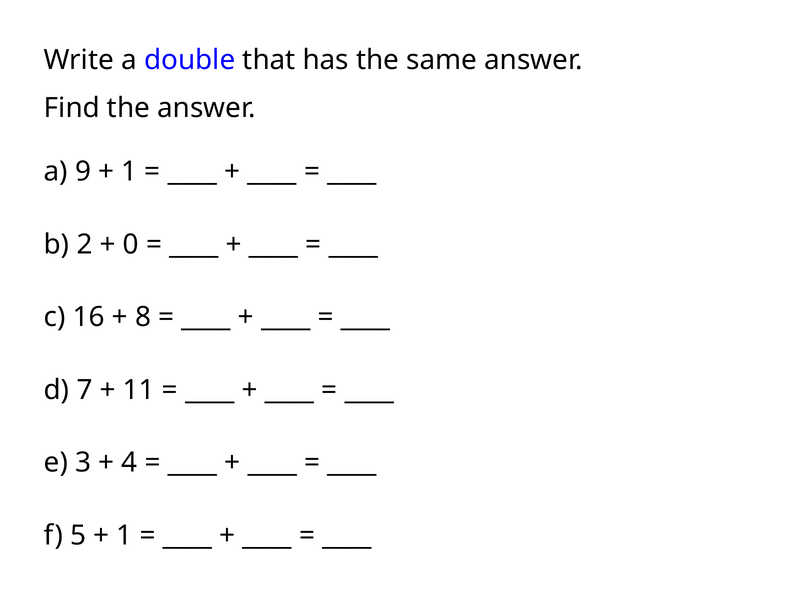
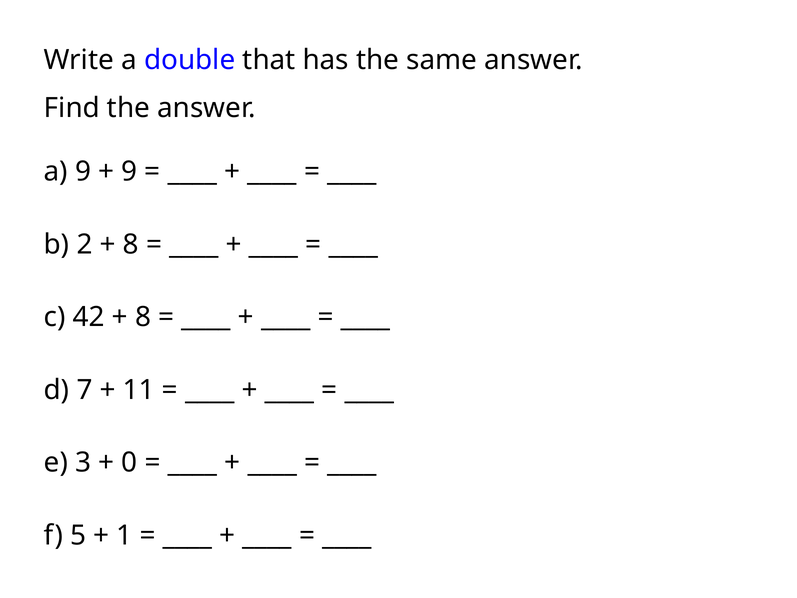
1: 1 -> 9 (129, 172)
0: 0 -> 8 (131, 244)
16: 16 -> 42 (89, 317)
4: 4 -> 0 (129, 463)
